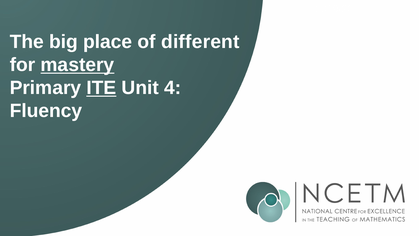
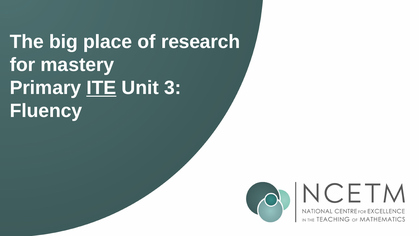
different: different -> research (201, 42)
mastery underline: present -> none (77, 65)
4: 4 -> 3 (173, 88)
